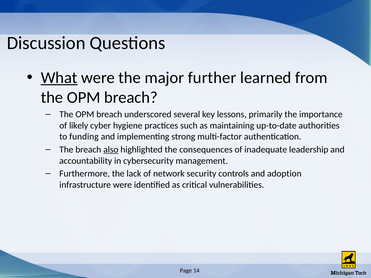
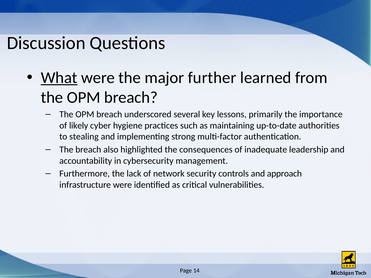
funding: funding -> stealing (84, 137)
also underline: present -> none (111, 150)
adoption: adoption -> approach (284, 174)
